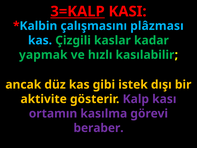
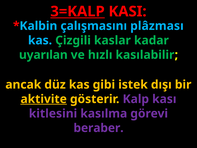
yapmak: yapmak -> uyarılan (43, 55)
aktivite underline: none -> present (44, 99)
ortamın: ortamın -> kitlesini (53, 113)
